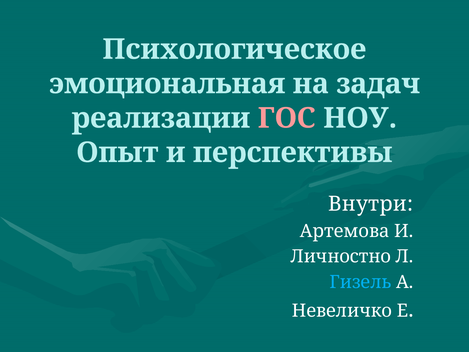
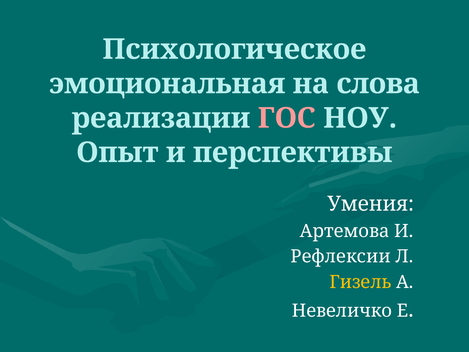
задач: задач -> слова (378, 84)
Внутри: Внутри -> Умения (371, 204)
Личностно: Личностно -> Рефлексии (341, 256)
Гизель colour: light blue -> yellow (360, 282)
